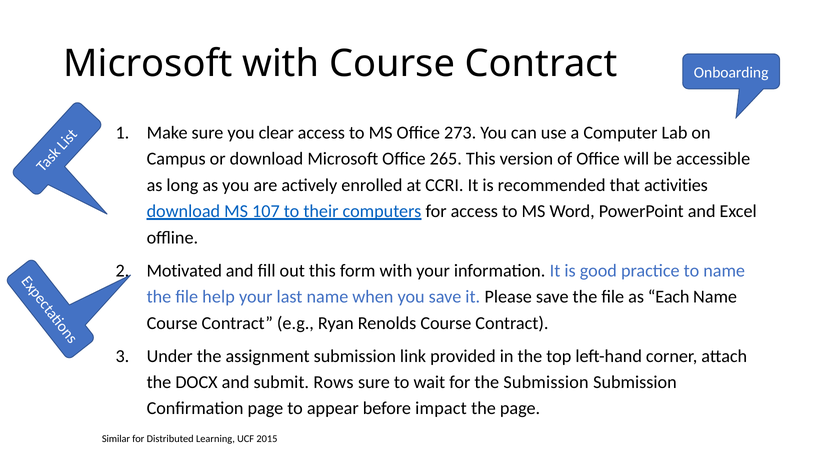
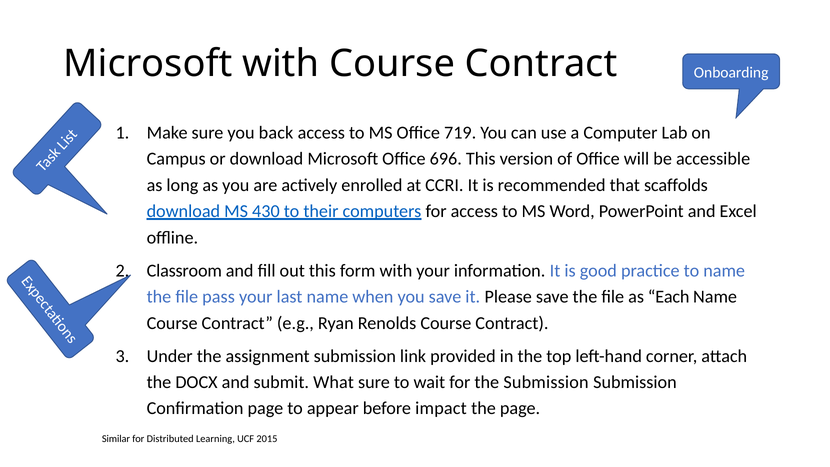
clear: clear -> back (276, 133)
273: 273 -> 719 (460, 133)
265: 265 -> 696 (446, 159)
activities: activities -> scaffolds (676, 185)
107: 107 -> 430 (266, 211)
Motivated: Motivated -> Classroom (184, 271)
help: help -> pass (219, 297)
Rows: Rows -> What (334, 382)
